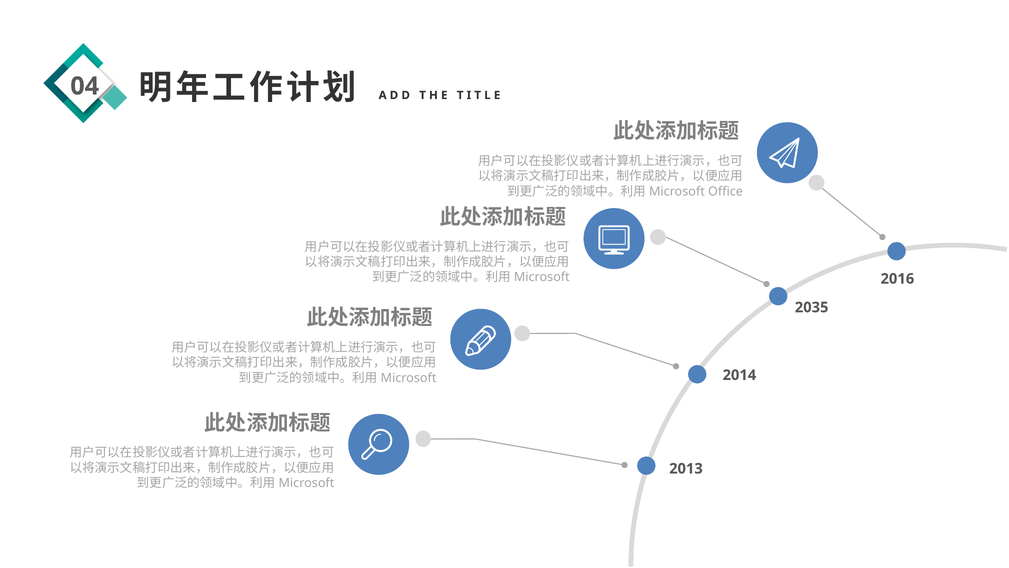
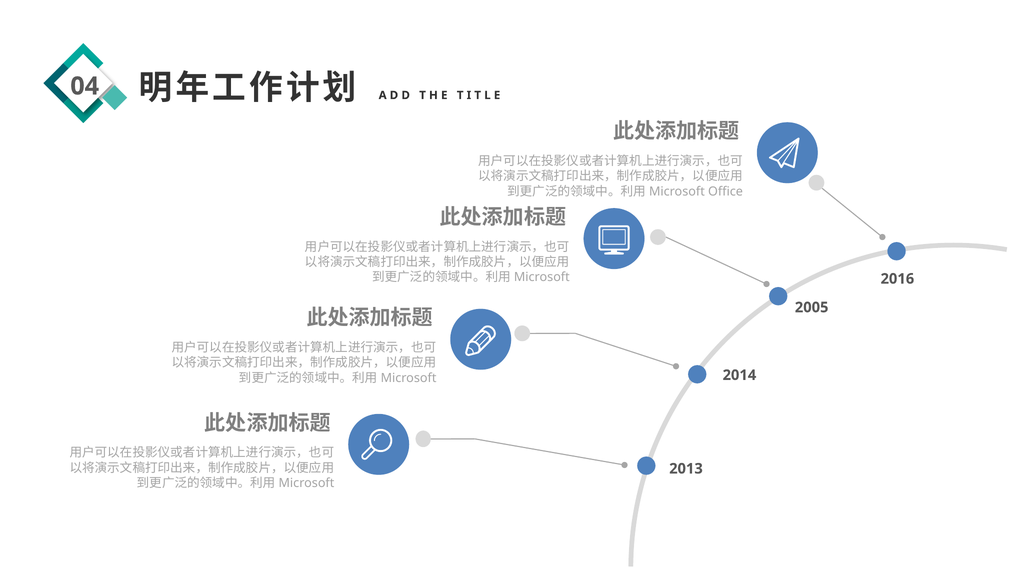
2035: 2035 -> 2005 (812, 307)
